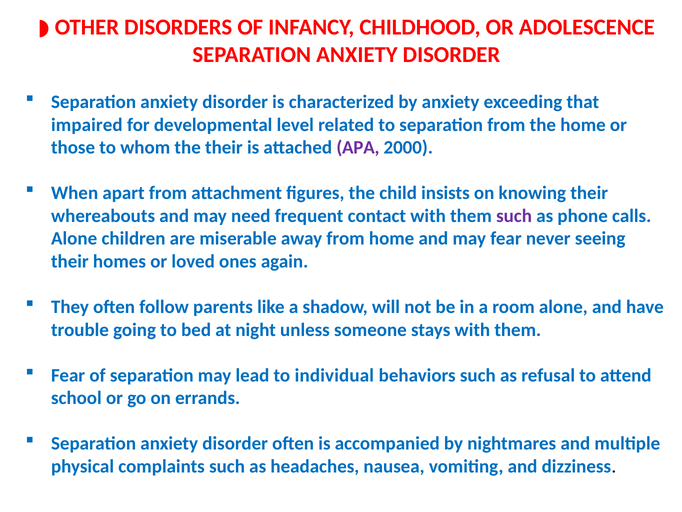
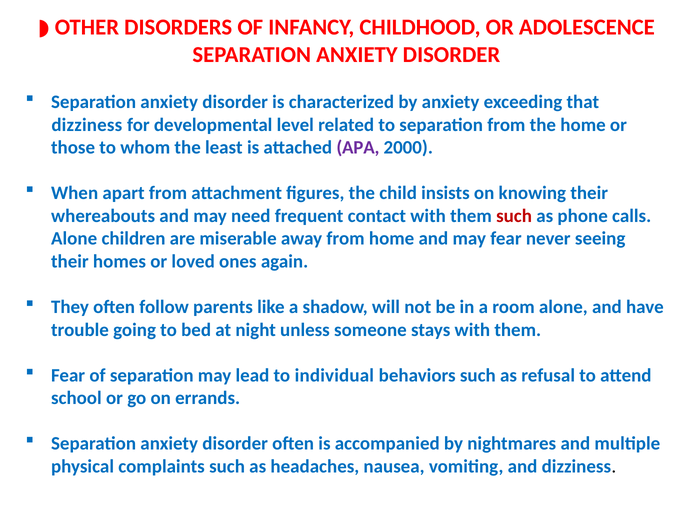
impaired: impaired -> dizziness (87, 125)
the their: their -> least (224, 148)
such colour: purple -> red (514, 216)
